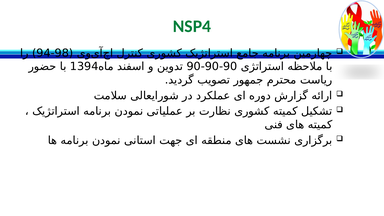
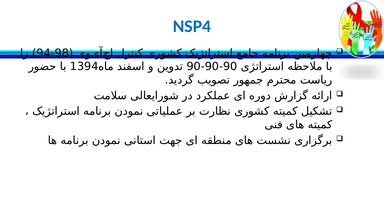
NSP4 colour: green -> blue (192, 26)
